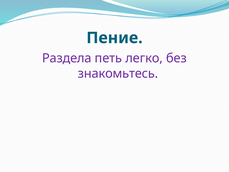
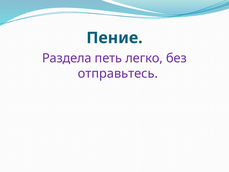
знакомьтесь: знакомьтесь -> отправьтесь (118, 73)
